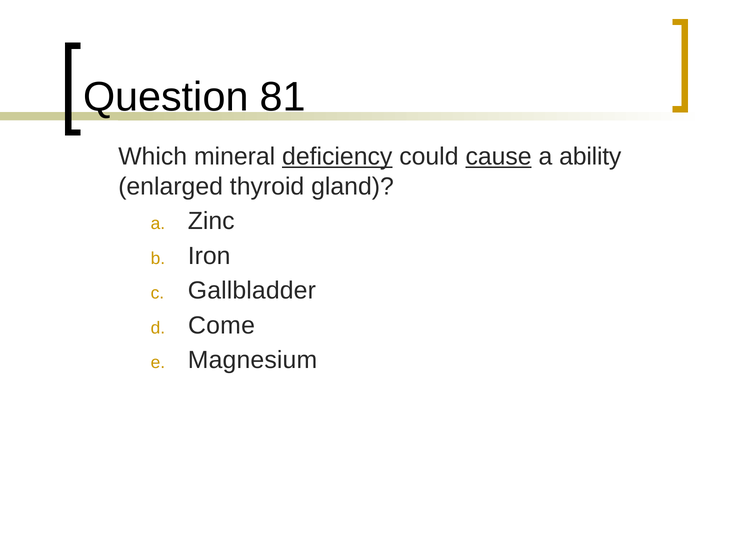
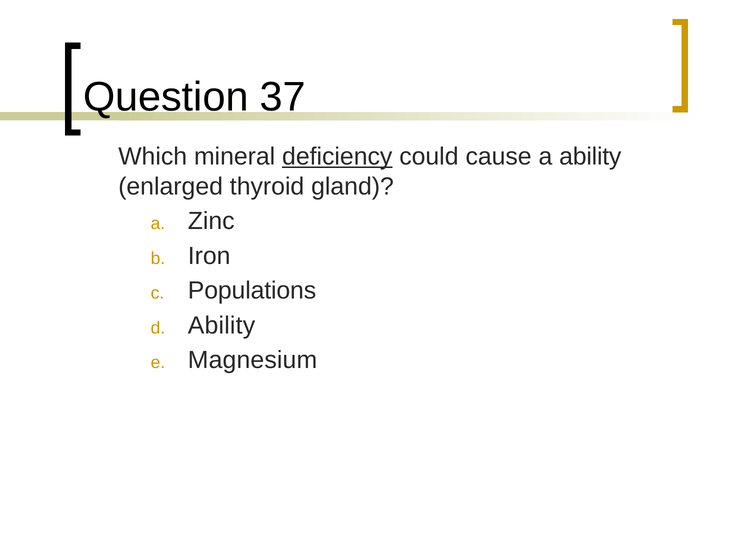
81: 81 -> 37 (283, 97)
cause underline: present -> none (499, 157)
Gallbladder: Gallbladder -> Populations (252, 291)
Come: Come -> Ability (222, 325)
